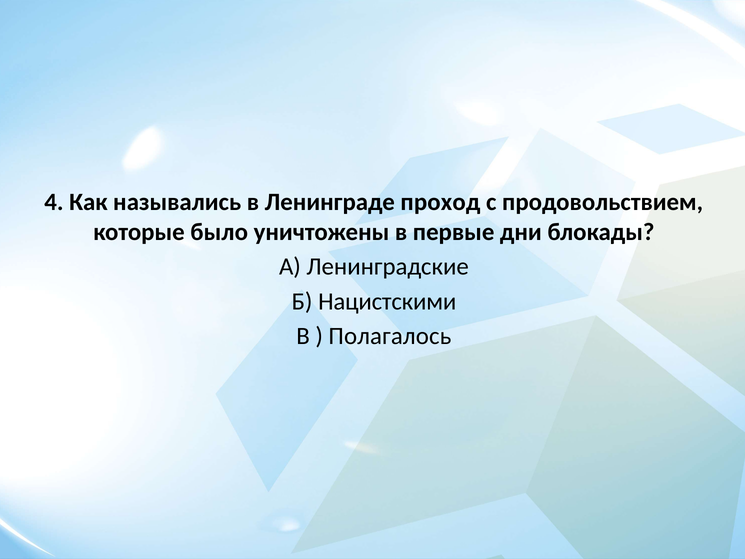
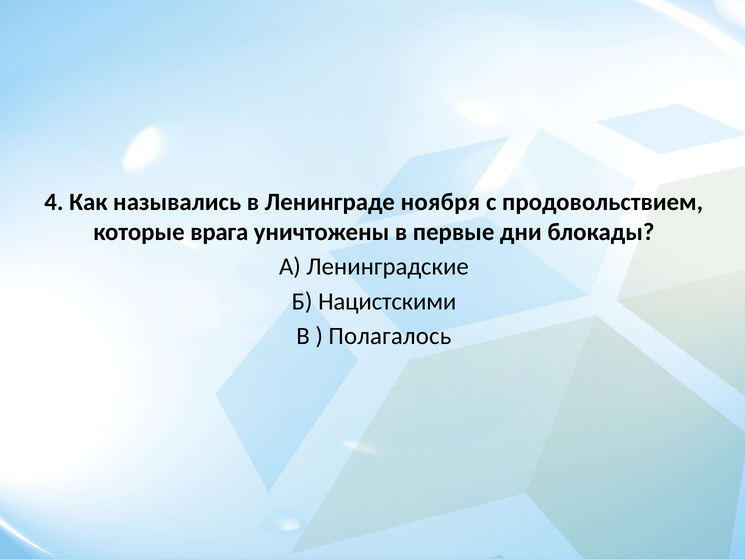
проход: проход -> ноября (440, 202)
было: было -> врага (219, 232)
